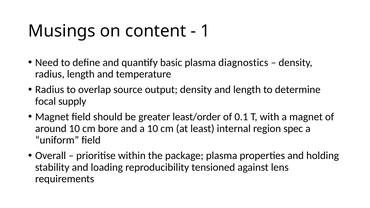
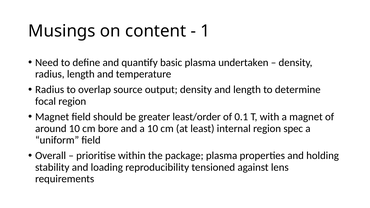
diagnostics: diagnostics -> undertaken (243, 63)
focal supply: supply -> region (72, 101)
